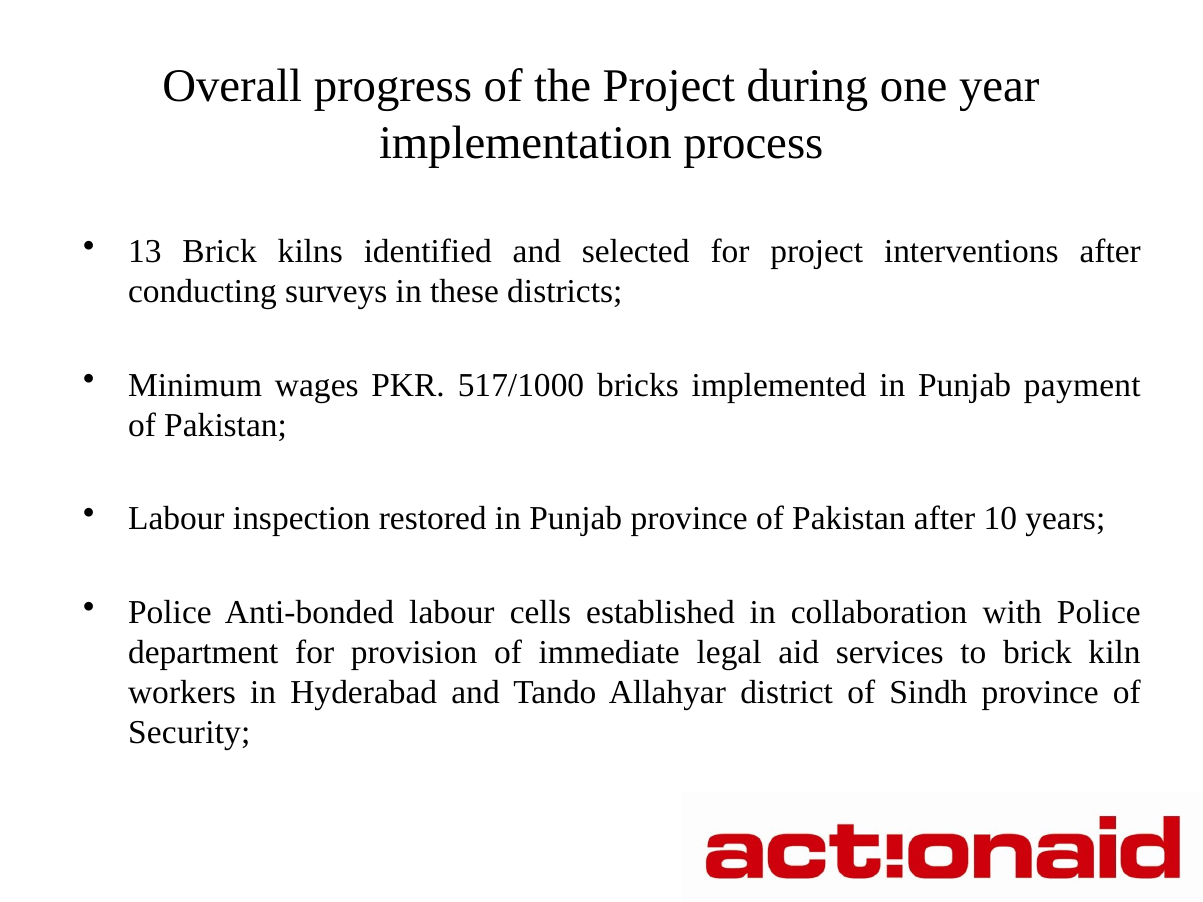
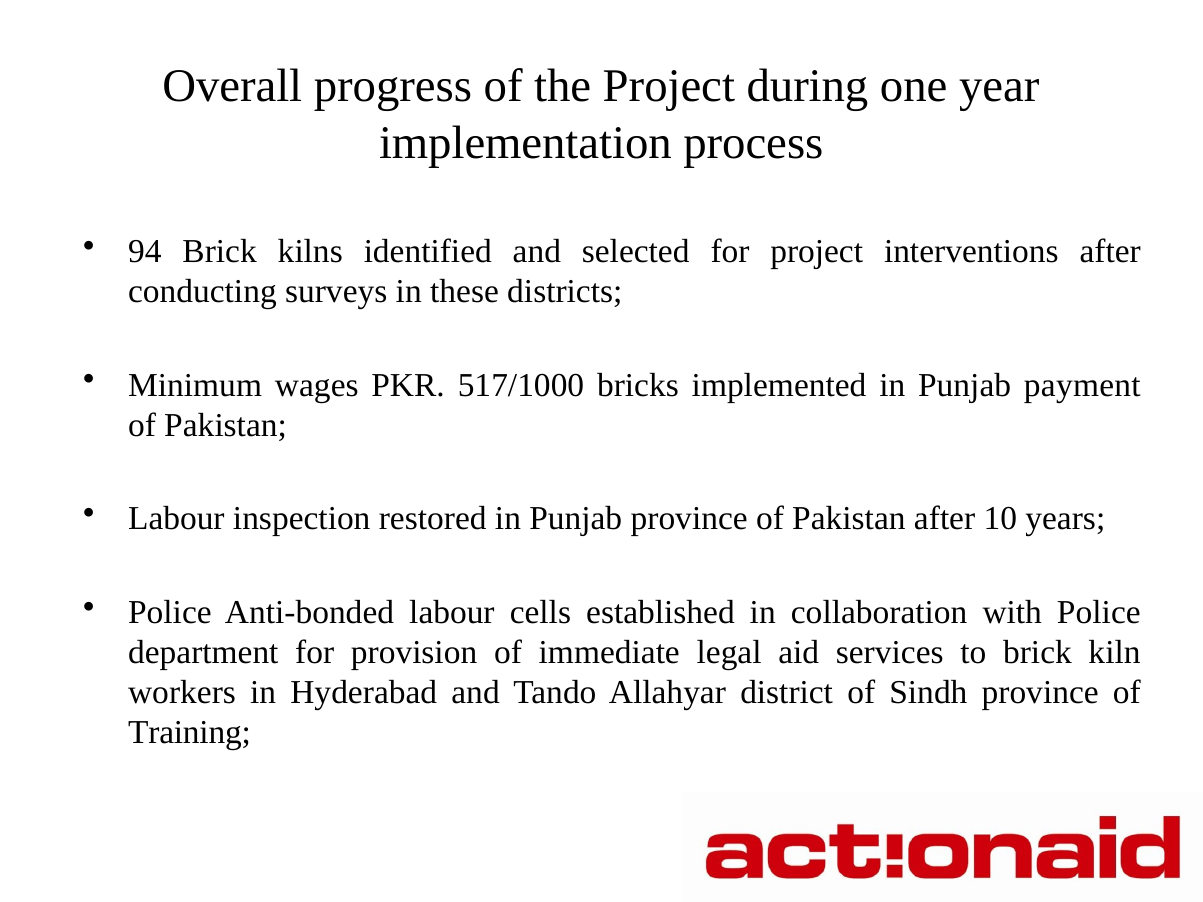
13: 13 -> 94 (145, 252)
Security: Security -> Training (190, 733)
